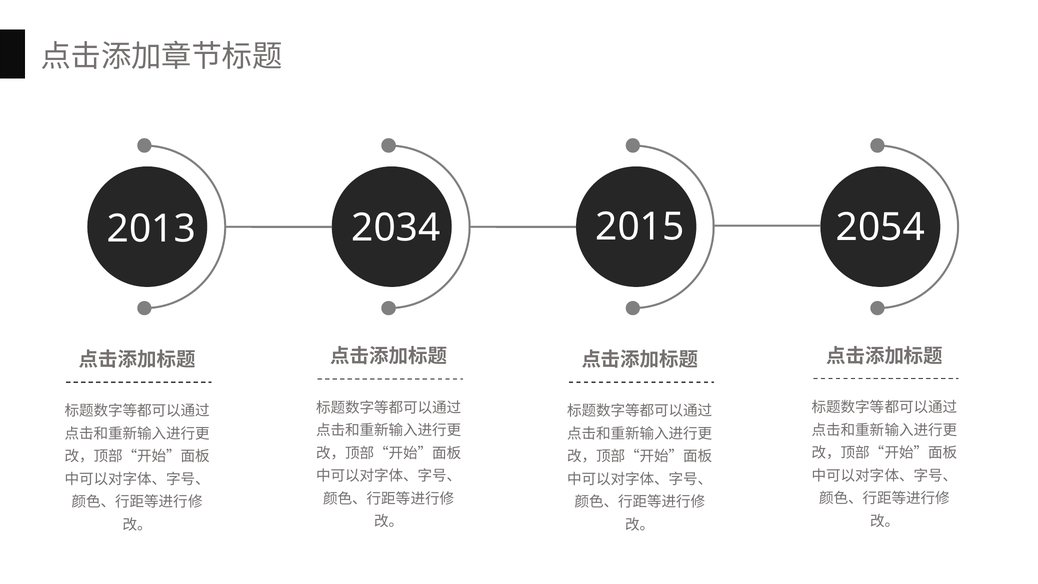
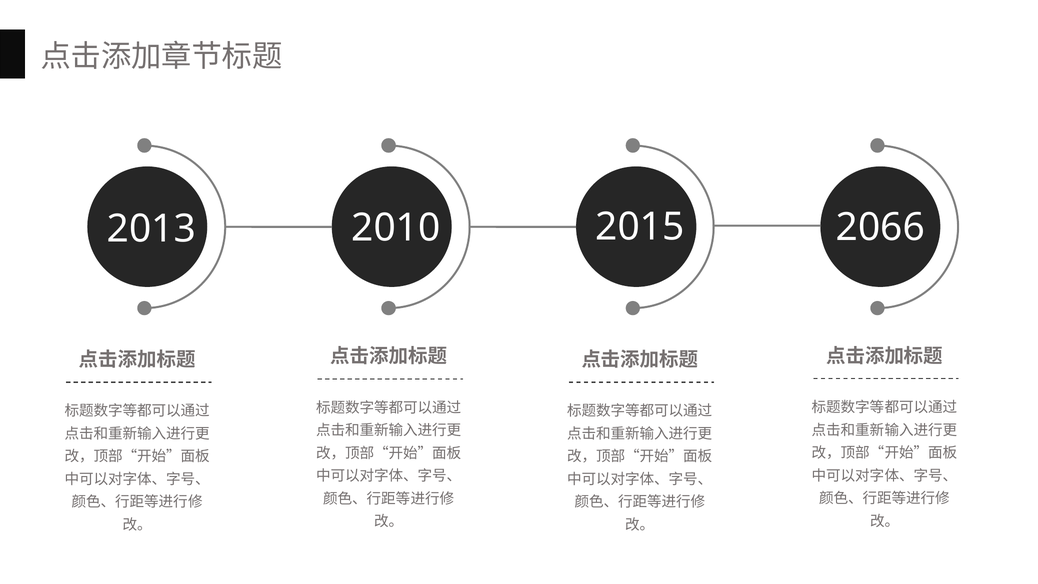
2034: 2034 -> 2010 (396, 228)
2054: 2054 -> 2066 (880, 228)
